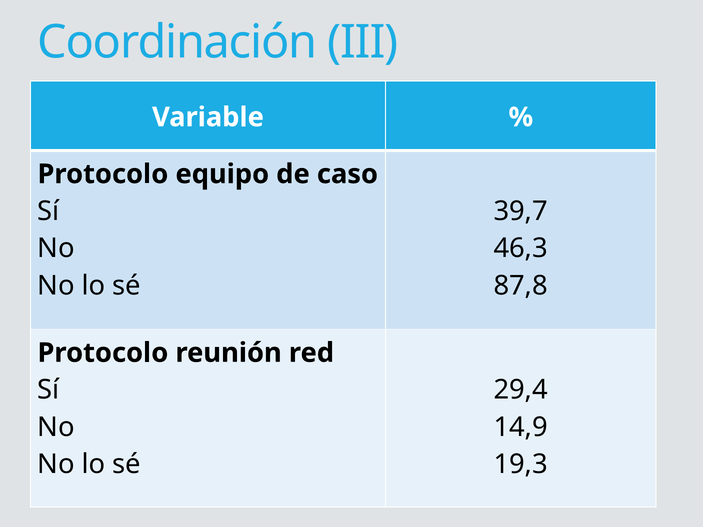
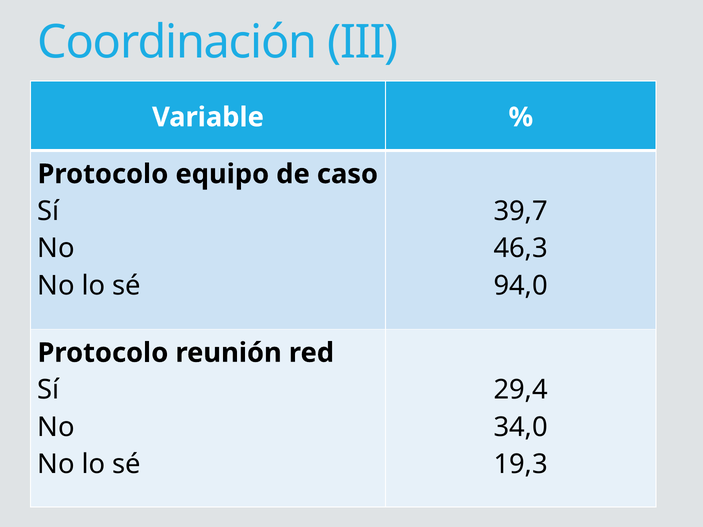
87,8: 87,8 -> 94,0 (521, 286)
14,9: 14,9 -> 34,0 (521, 427)
